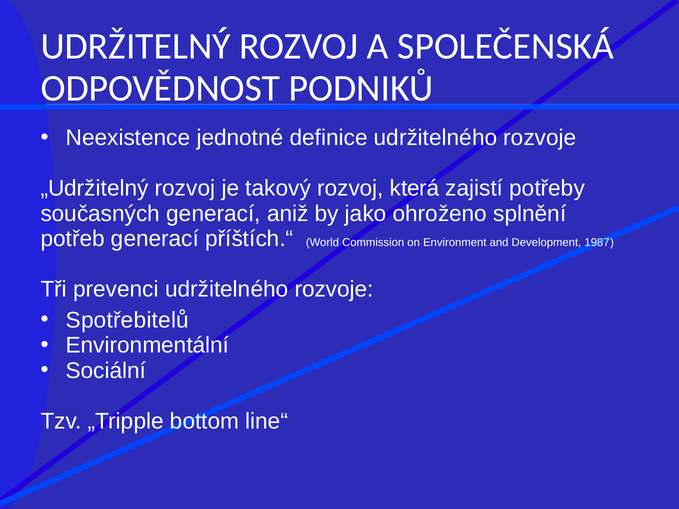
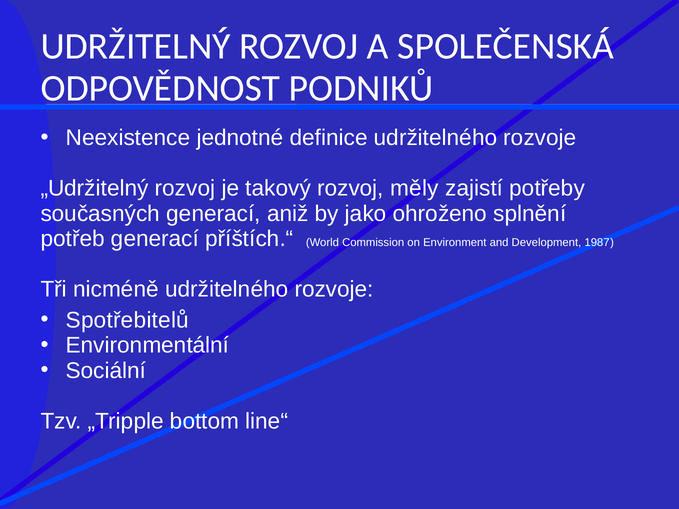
která: která -> měly (414, 188)
prevenci: prevenci -> nicméně (116, 289)
